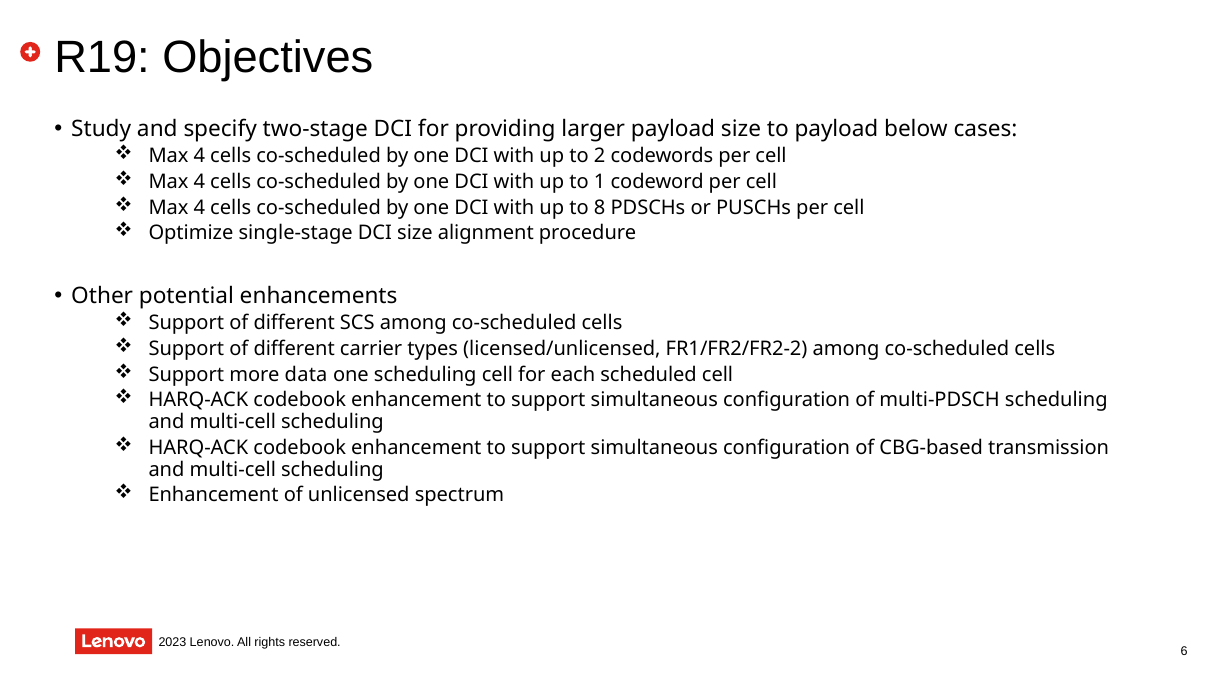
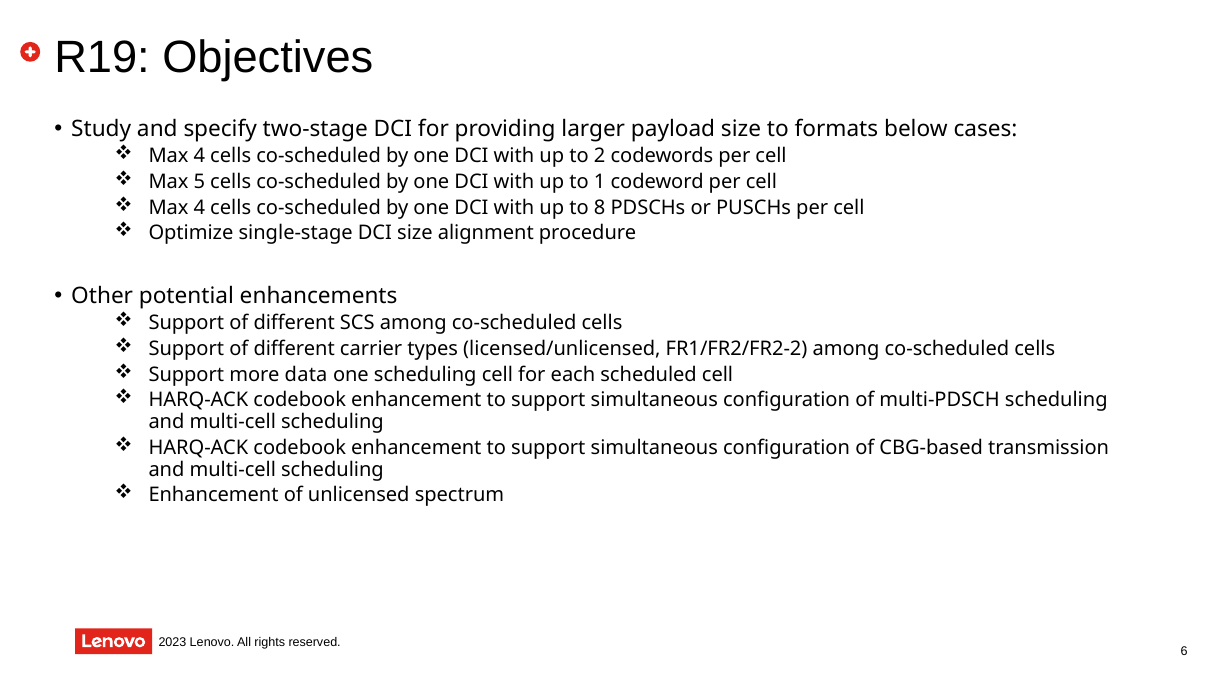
to payload: payload -> formats (836, 129)
4: 4 -> 5 (199, 182)
